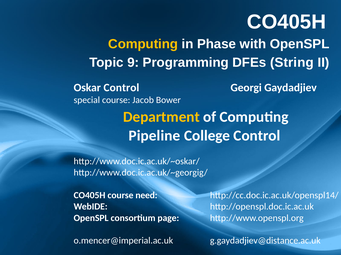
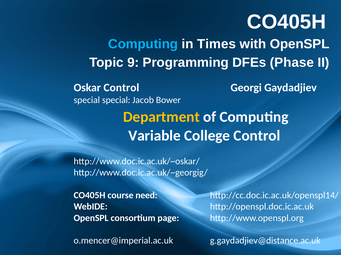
Computing colour: yellow -> light blue (143, 44)
Phase: Phase -> Times (216, 44)
String: String -> Phase (292, 63)
special course: course -> special (116, 100)
Pipeline: Pipeline -> Variable (155, 136)
